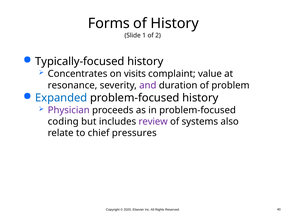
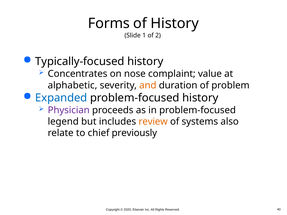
visits: visits -> nose (135, 74)
resonance: resonance -> alphabetic (72, 85)
and colour: purple -> orange (148, 85)
coding: coding -> legend (63, 122)
review colour: purple -> orange (153, 122)
pressures: pressures -> previously (134, 133)
